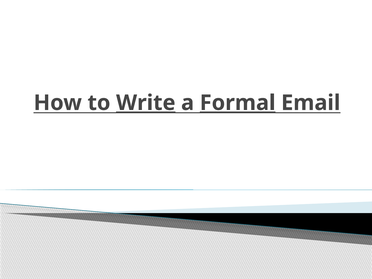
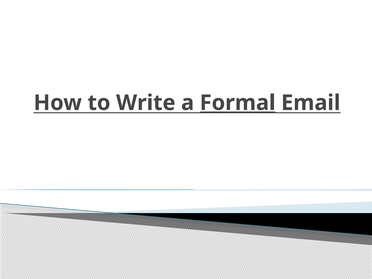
Write underline: present -> none (146, 103)
